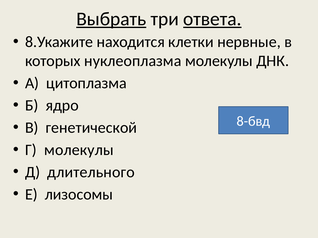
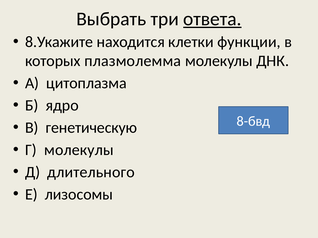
Выбрать underline: present -> none (111, 19)
нервные: нервные -> функции (249, 42)
нуклеоплазма: нуклеоплазма -> плазмолемма (133, 61)
генетической: генетической -> генетическую (91, 128)
